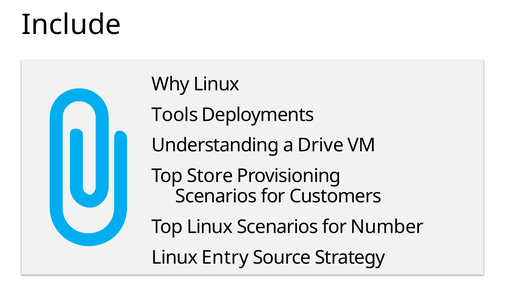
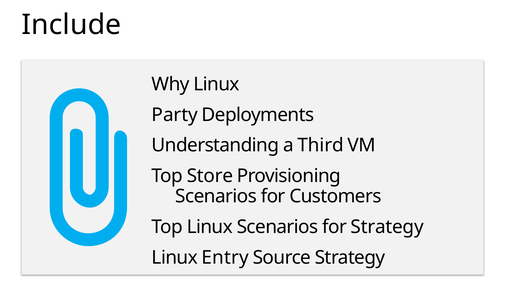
Tools: Tools -> Party (175, 115)
Drive: Drive -> Third (321, 145)
for Number: Number -> Strategy (387, 227)
